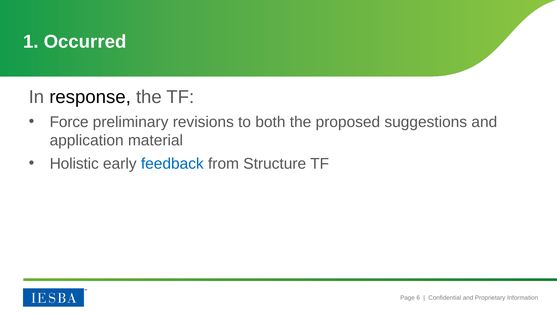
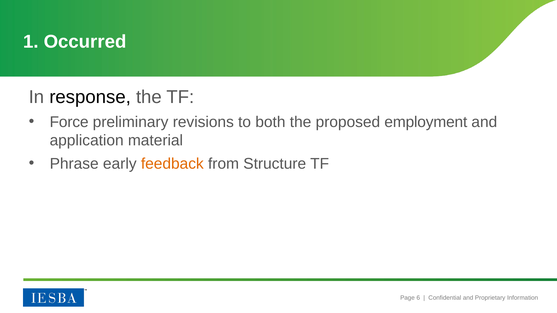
suggestions: suggestions -> employment (426, 122)
Holistic: Holistic -> Phrase (74, 164)
feedback colour: blue -> orange (172, 164)
